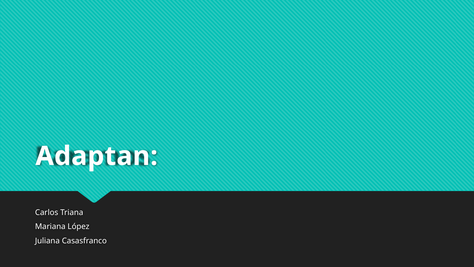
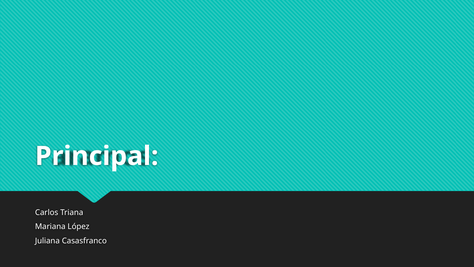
Adaptan: Adaptan -> Principal (97, 156)
